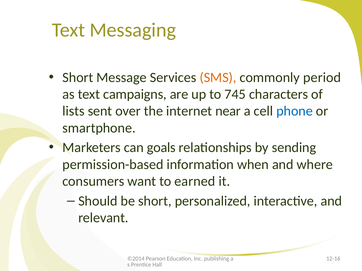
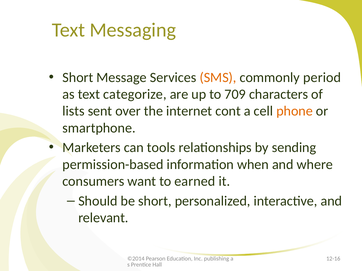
campaigns: campaigns -> categorize (135, 94)
745: 745 -> 709 (235, 94)
near: near -> cont (228, 111)
phone colour: blue -> orange (295, 111)
goals: goals -> tools (161, 148)
